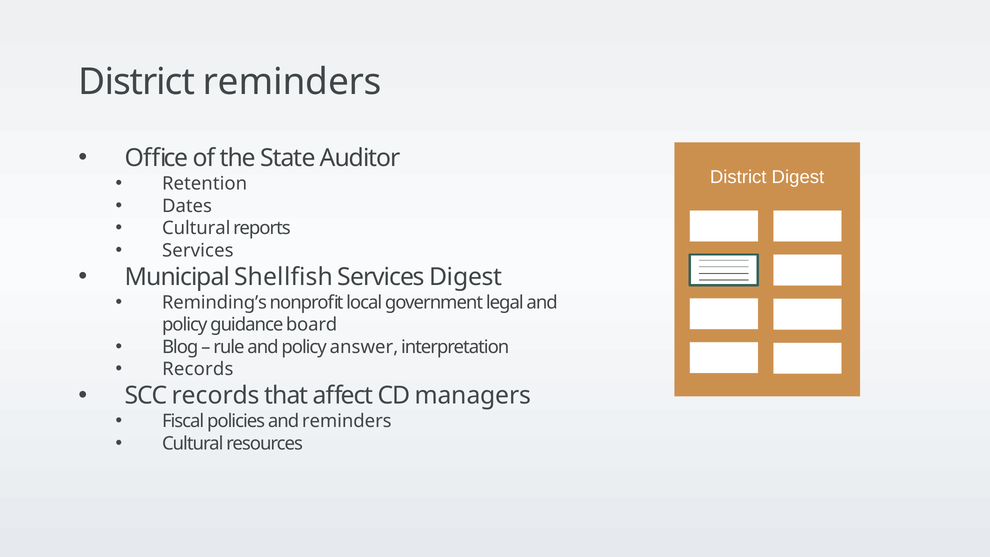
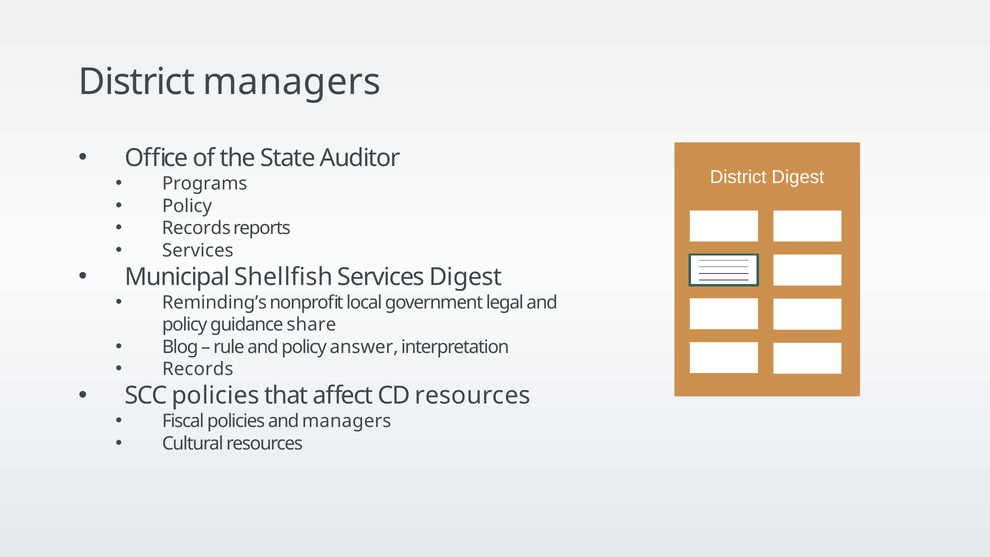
District reminders: reminders -> managers (292, 82)
Retention: Retention -> Programs (205, 184)
Dates: Dates -> Policy (187, 206)
Cultural: Cultural -> Records (196, 228)
board: board -> share (311, 325)
SCC records: records -> policies (216, 396)
CD managers: managers -> resources (473, 396)
and reminders: reminders -> managers (347, 421)
